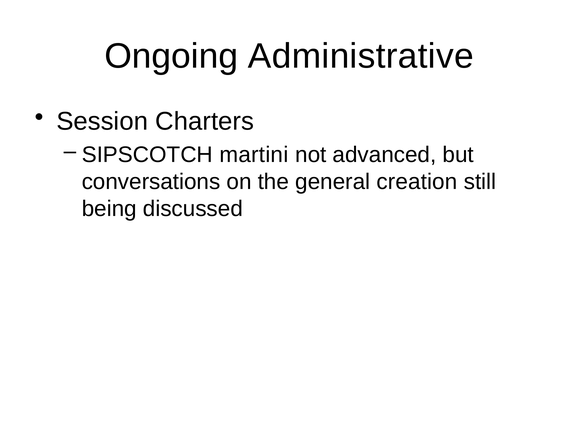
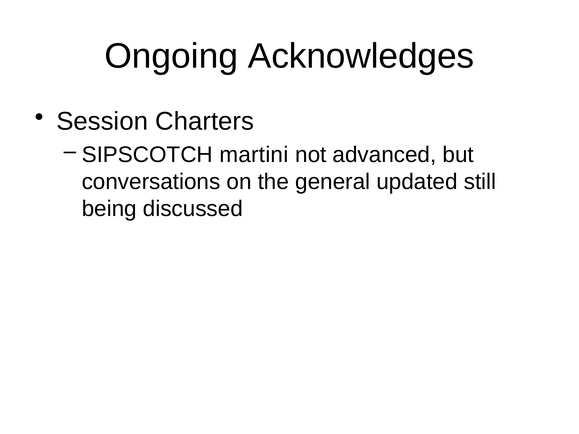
Administrative: Administrative -> Acknowledges (361, 56)
creation: creation -> updated (417, 182)
